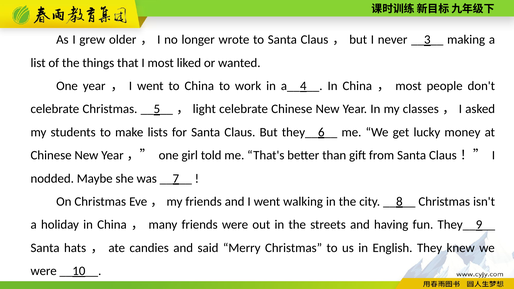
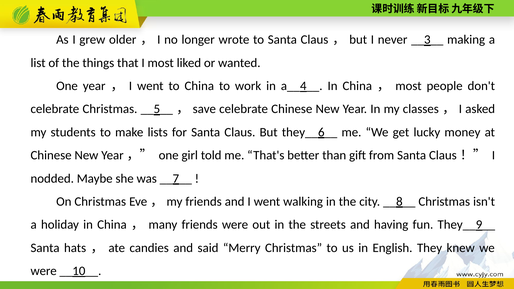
light: light -> save (204, 109)
